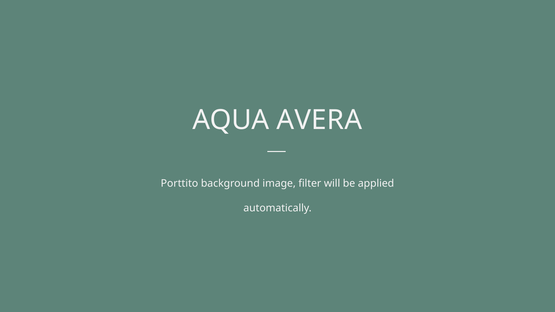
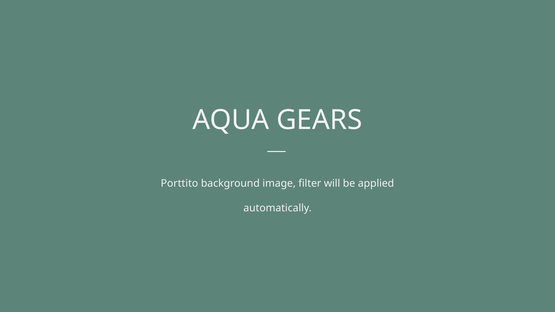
AVERA: AVERA -> GEARS (319, 120)
